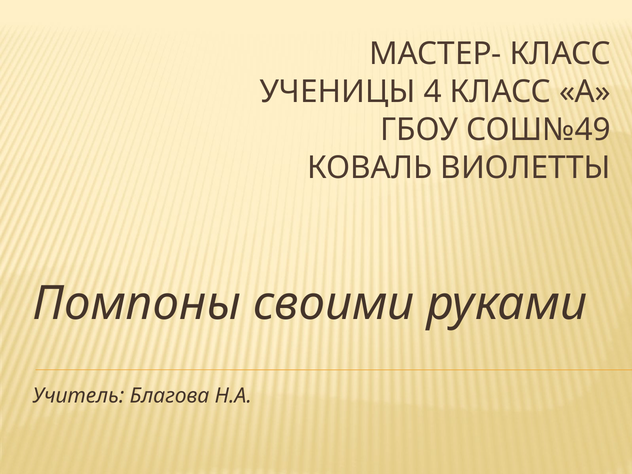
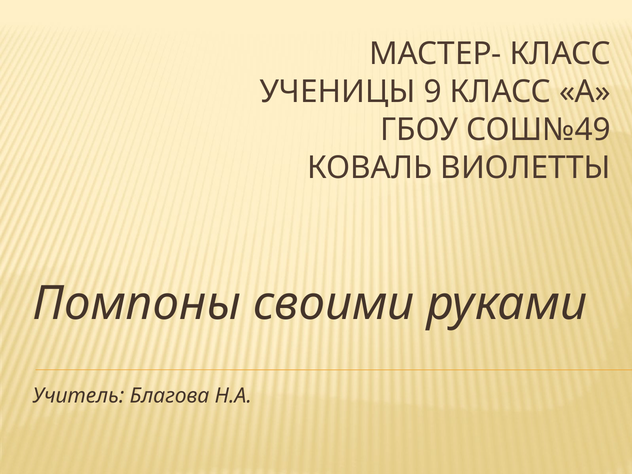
4: 4 -> 9 (433, 92)
